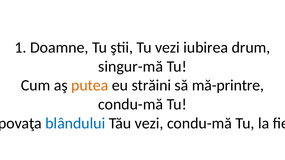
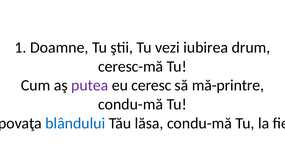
singur-mă: singur-mă -> ceresc-mă (131, 67)
putea colour: orange -> purple (90, 86)
străini: străini -> ceresc (151, 86)
Tău vezi: vezi -> lăsa (149, 124)
